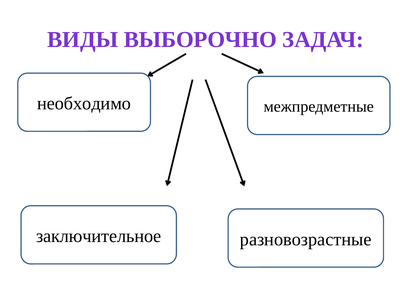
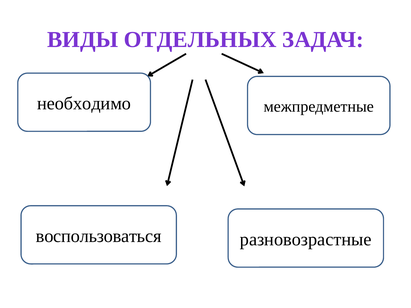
ВЫБОРОЧНО: ВЫБОРОЧНО -> ОТДЕЛЬНЫХ (200, 40)
заключительное: заключительное -> воспользоваться (99, 236)
